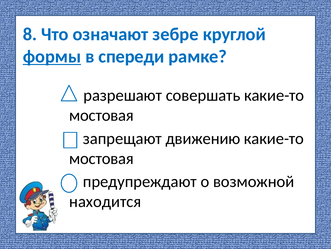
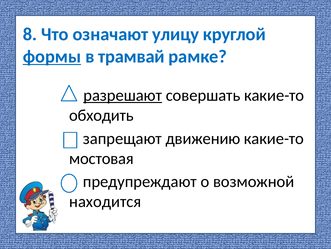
зебре: зебре -> улицу (176, 34)
спереди: спереди -> трамвай (131, 56)
разрешают underline: none -> present (123, 95)
мостовая: мостовая -> обходить (101, 115)
